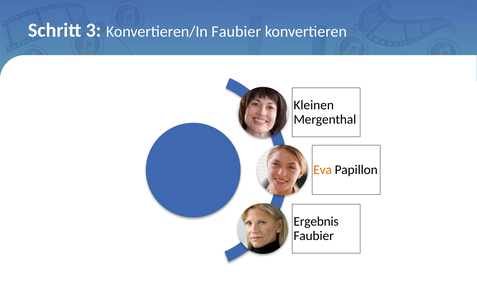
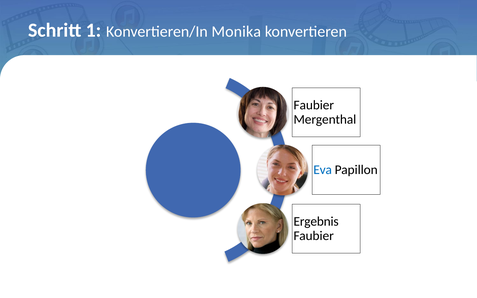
3: 3 -> 1 (94, 30)
Konvertieren/In Faubier: Faubier -> Monika (236, 32)
Kleinen: Kleinen -> Faubier (314, 105)
Eva colour: orange -> blue (323, 170)
